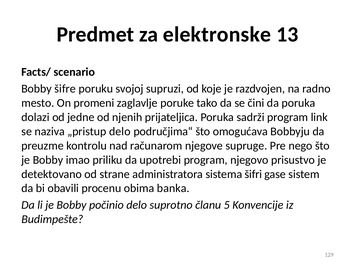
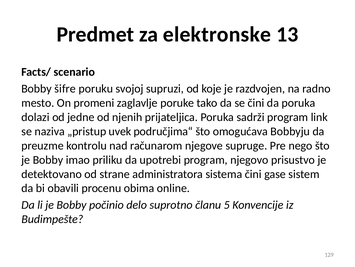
„pristup delo: delo -> uvek (120, 131)
sistema šifri: šifri -> čini (253, 174)
banka: banka -> online (173, 188)
